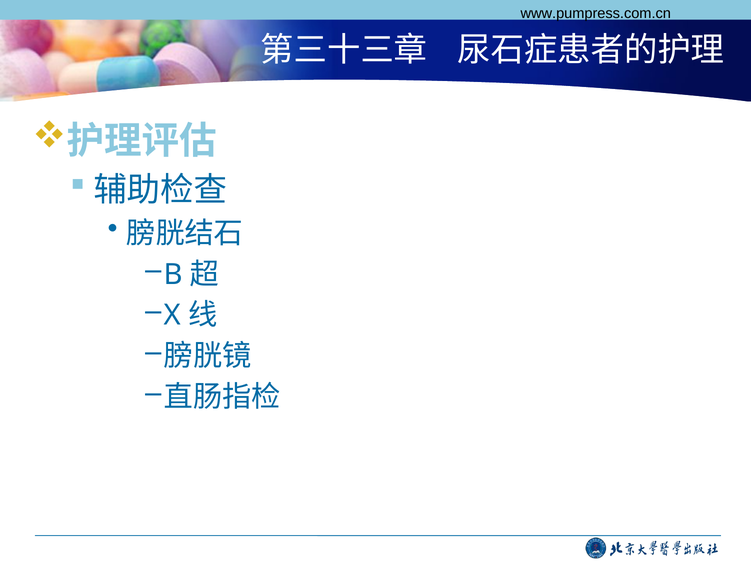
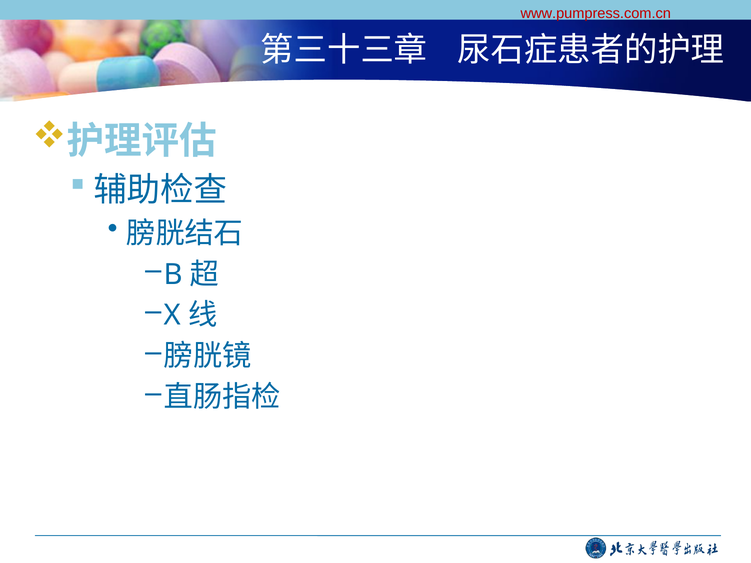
www.pumpress.com.cn colour: black -> red (596, 13)
